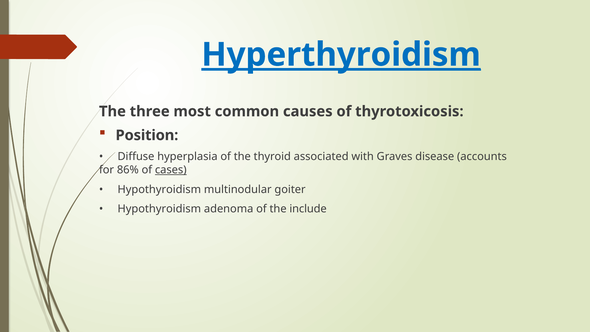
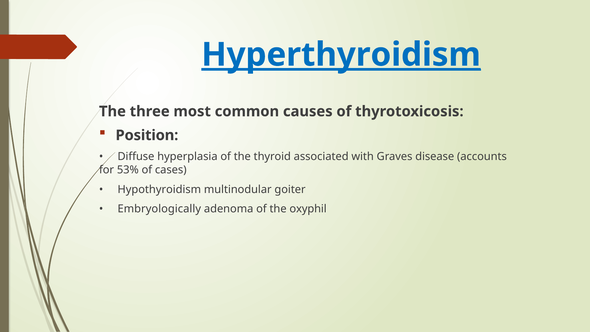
86%: 86% -> 53% (128, 170)
cases underline: present -> none (171, 170)
Hypothyroidism: Hypothyroidism -> Embryologically (159, 209)
include: include -> oxyphil (308, 209)
